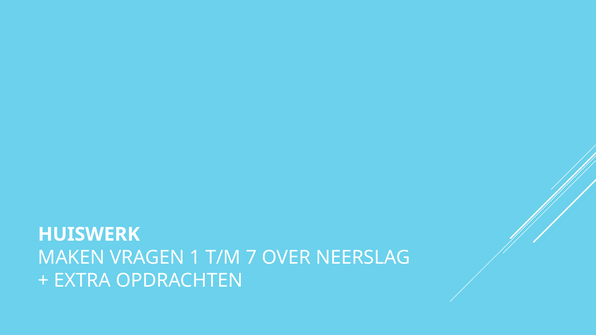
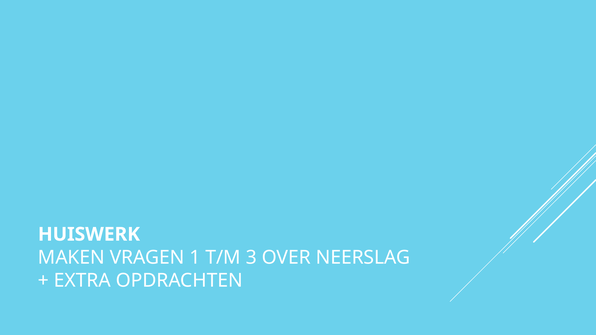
7: 7 -> 3 (251, 258)
